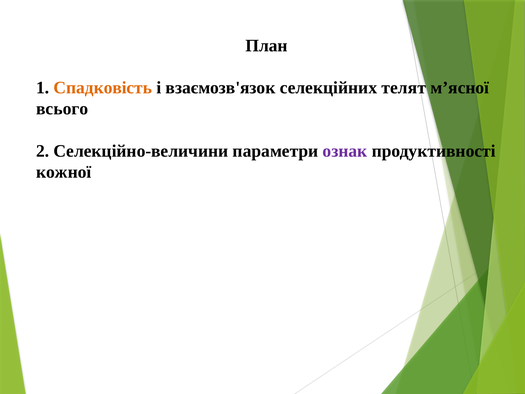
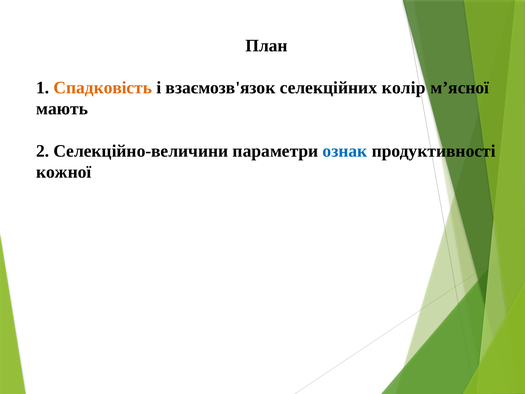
телят: телят -> колір (404, 88)
всього: всього -> мають (62, 109)
ознак colour: purple -> blue (345, 151)
